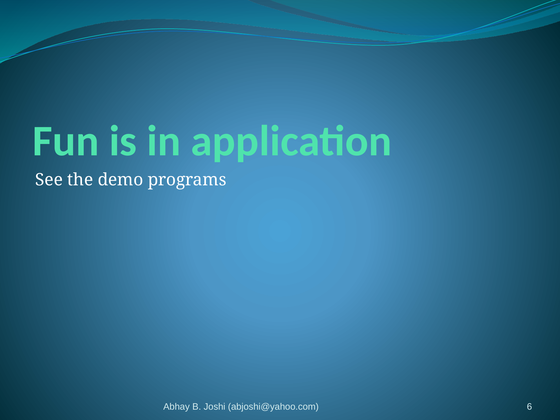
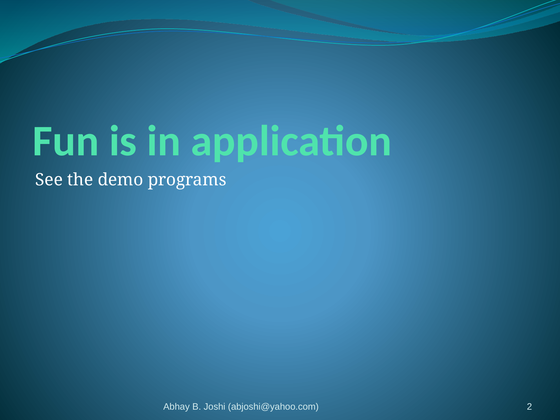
6: 6 -> 2 (529, 407)
